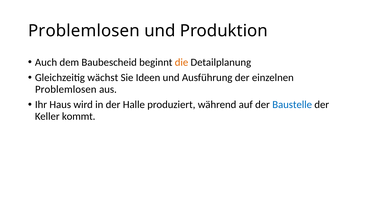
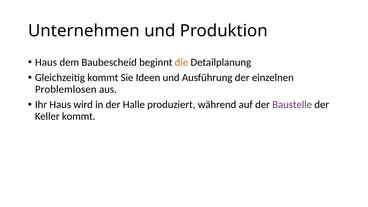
Problemlosen: Problemlosen -> Unternehmen (84, 31)
Auch: Auch -> Haus (46, 62)
Gleichzeitig wächst: wächst -> kommt (103, 78)
Baustelle colour: blue -> purple (292, 105)
